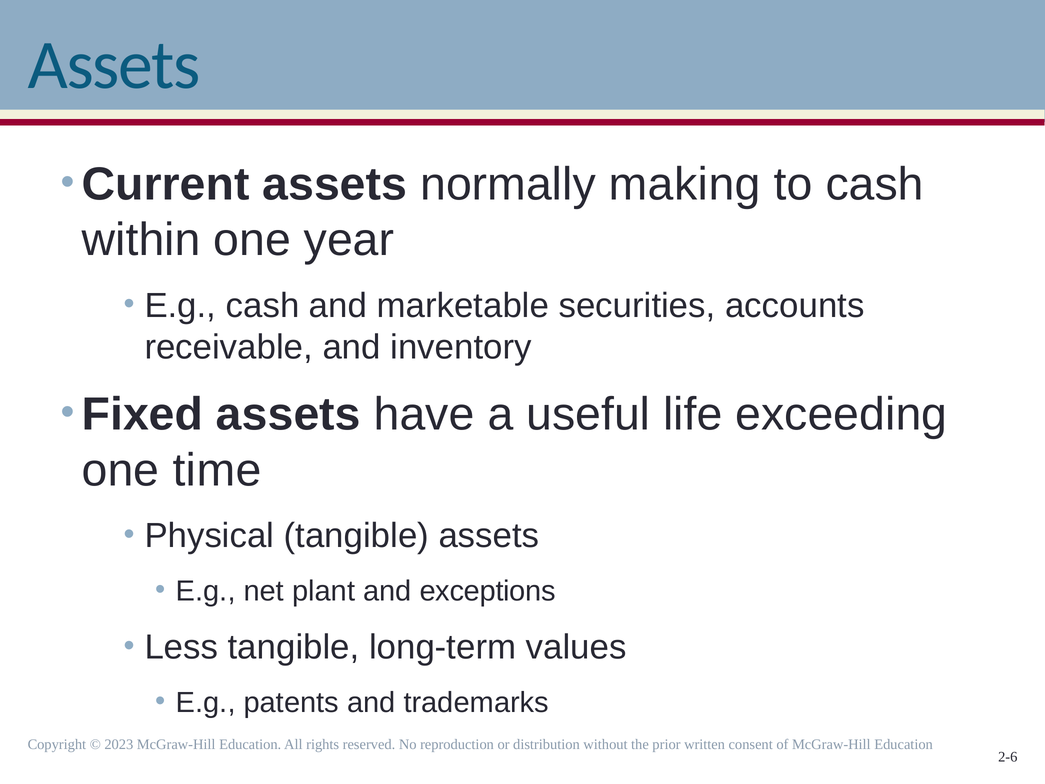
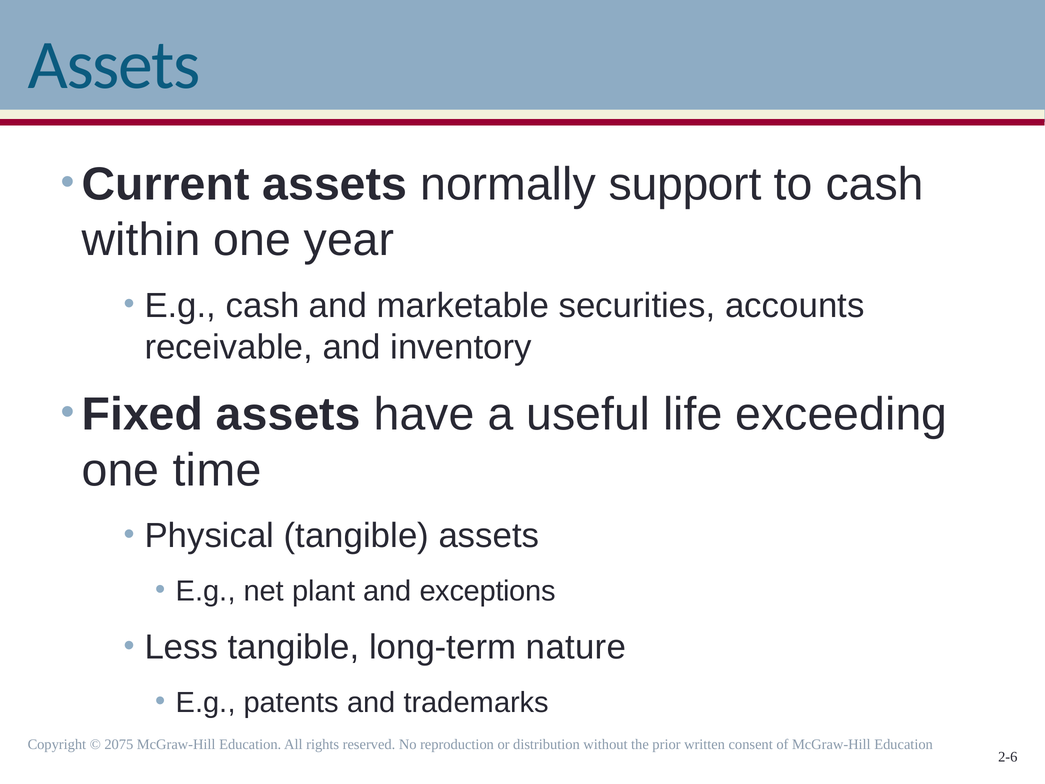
making: making -> support (685, 184)
values: values -> nature (576, 647)
2023: 2023 -> 2075 (119, 744)
